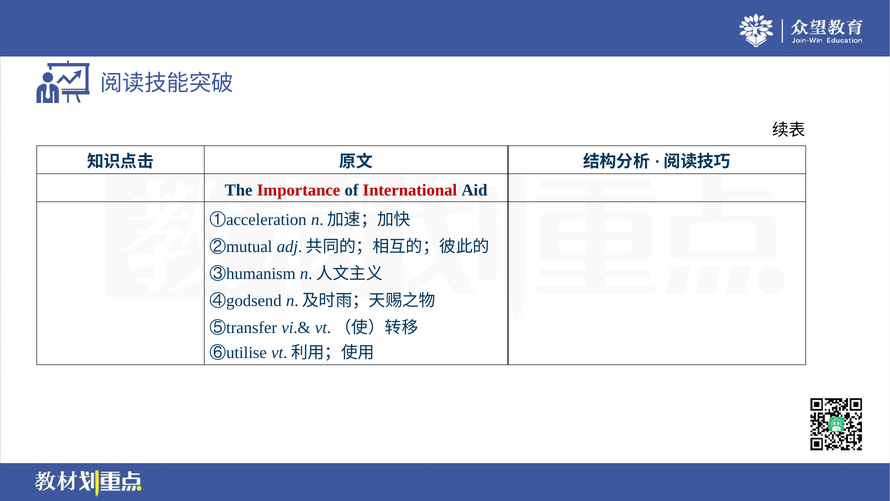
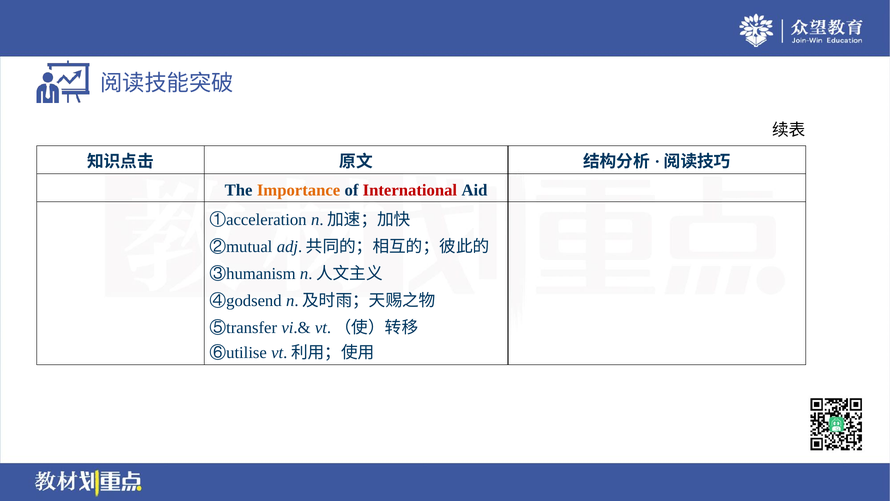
Importance colour: red -> orange (299, 190)
